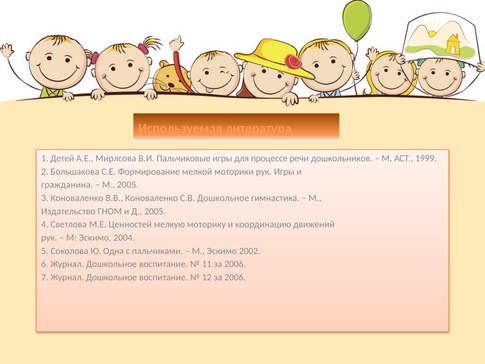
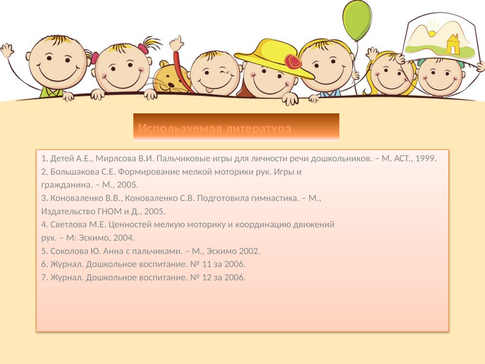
процессе: процессе -> личности (269, 158)
С.В Дошкольное: Дошкольное -> Подготовила (223, 198)
Одна: Одна -> Анна (113, 251)
